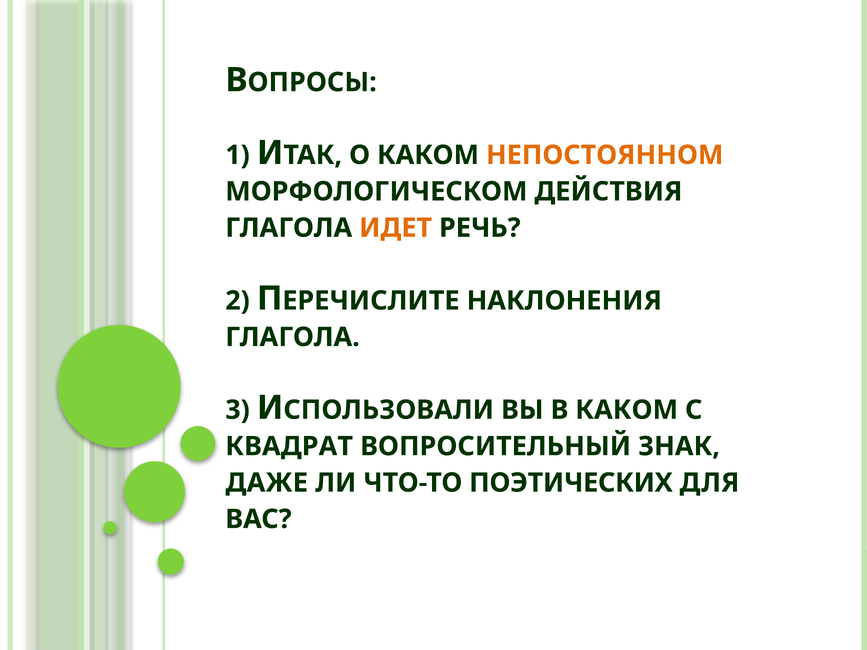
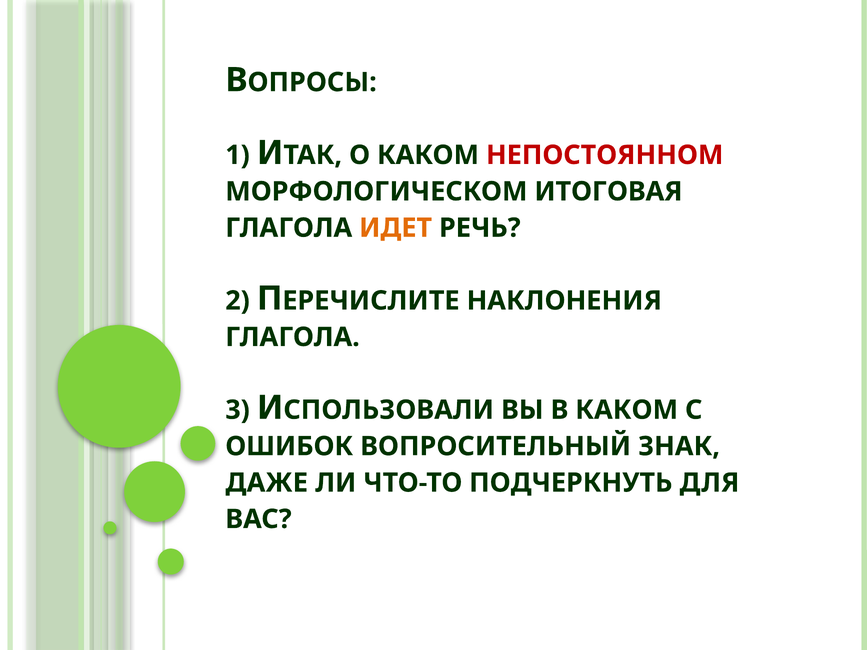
НЕПОСТОЯННОМ colour: orange -> red (605, 155)
ДЕЙСТВИЯ: ДЕЙСТВИЯ -> ИТОГОВАЯ (608, 192)
КВАДРАТ: КВАДРАТ -> ОШИБОК (289, 447)
ПОЭТИЧЕСКИХ: ПОЭТИЧЕСКИХ -> ПОДЧЕРКНУТЬ (571, 483)
